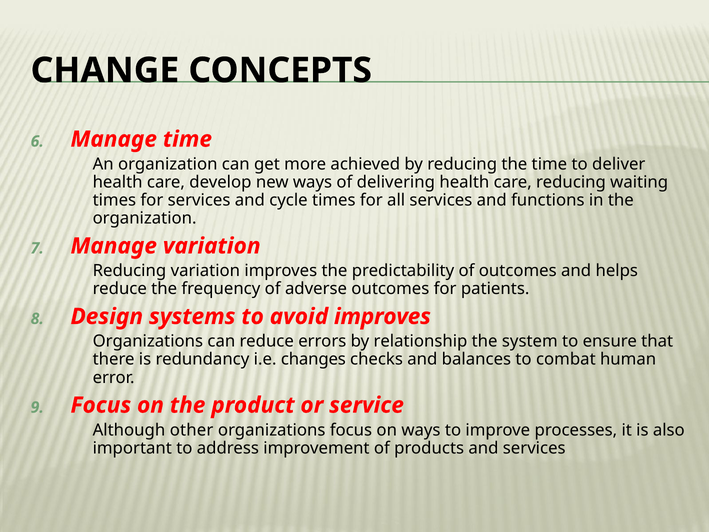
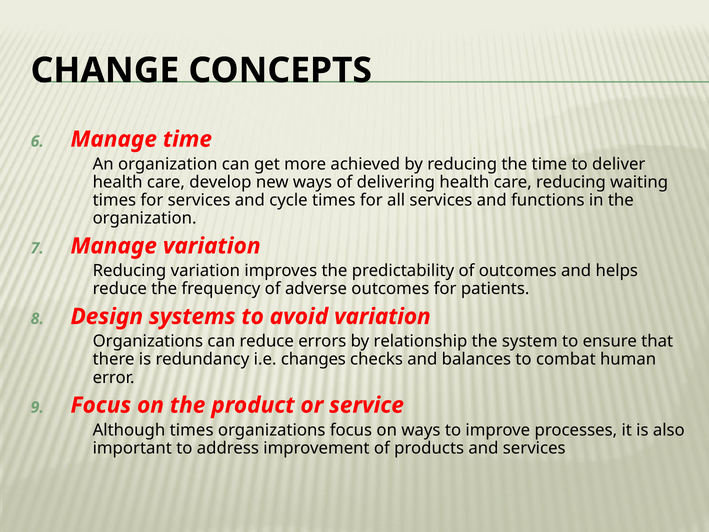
avoid improves: improves -> variation (382, 316)
Although other: other -> times (192, 430)
